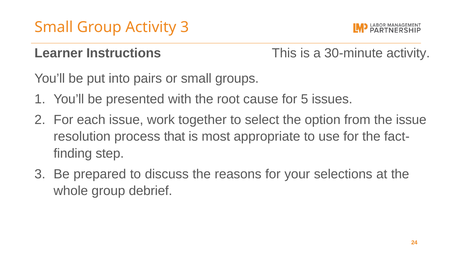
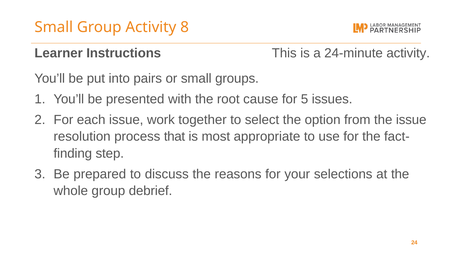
Activity 3: 3 -> 8 (185, 27)
30-minute: 30-minute -> 24-minute (354, 53)
